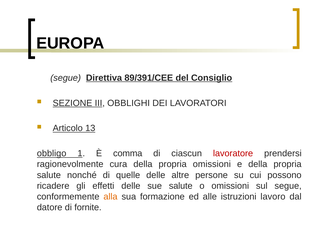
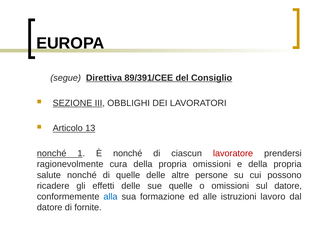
obbligo: obbligo -> nonché (52, 153)
È comma: comma -> nonché (128, 153)
sue salute: salute -> quelle (181, 186)
sul segue: segue -> datore (288, 186)
alla colour: orange -> blue (110, 197)
